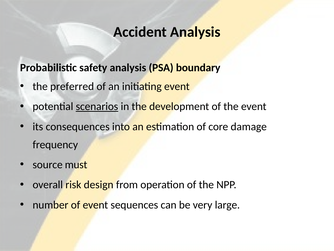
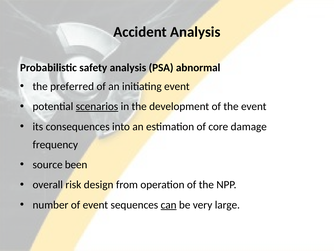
boundary: boundary -> abnormal (198, 68)
must: must -> been (76, 164)
can underline: none -> present (169, 204)
